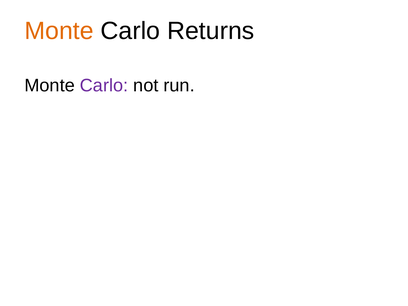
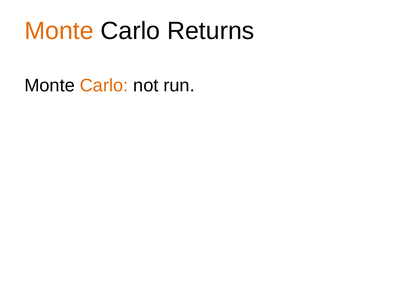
Carlo colour: purple -> orange (104, 86)
